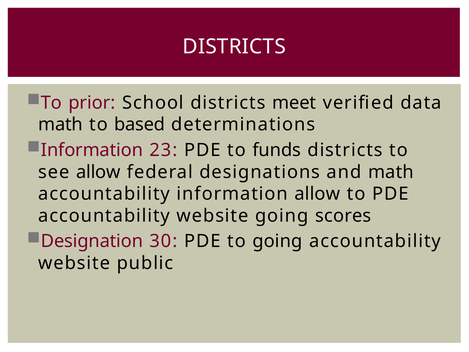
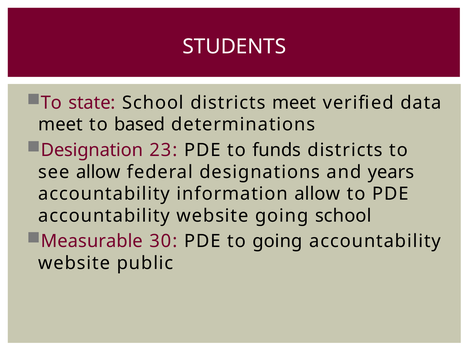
DISTRICTS: DISTRICTS -> STUDENTS (234, 47)
prior: prior -> state (92, 103)
math: math -> meet (60, 125)
Information: Information -> Designation (92, 150)
and math: math -> years (391, 172)
going scores: scores -> school (343, 216)
Designation: Designation -> Measurable (92, 241)
